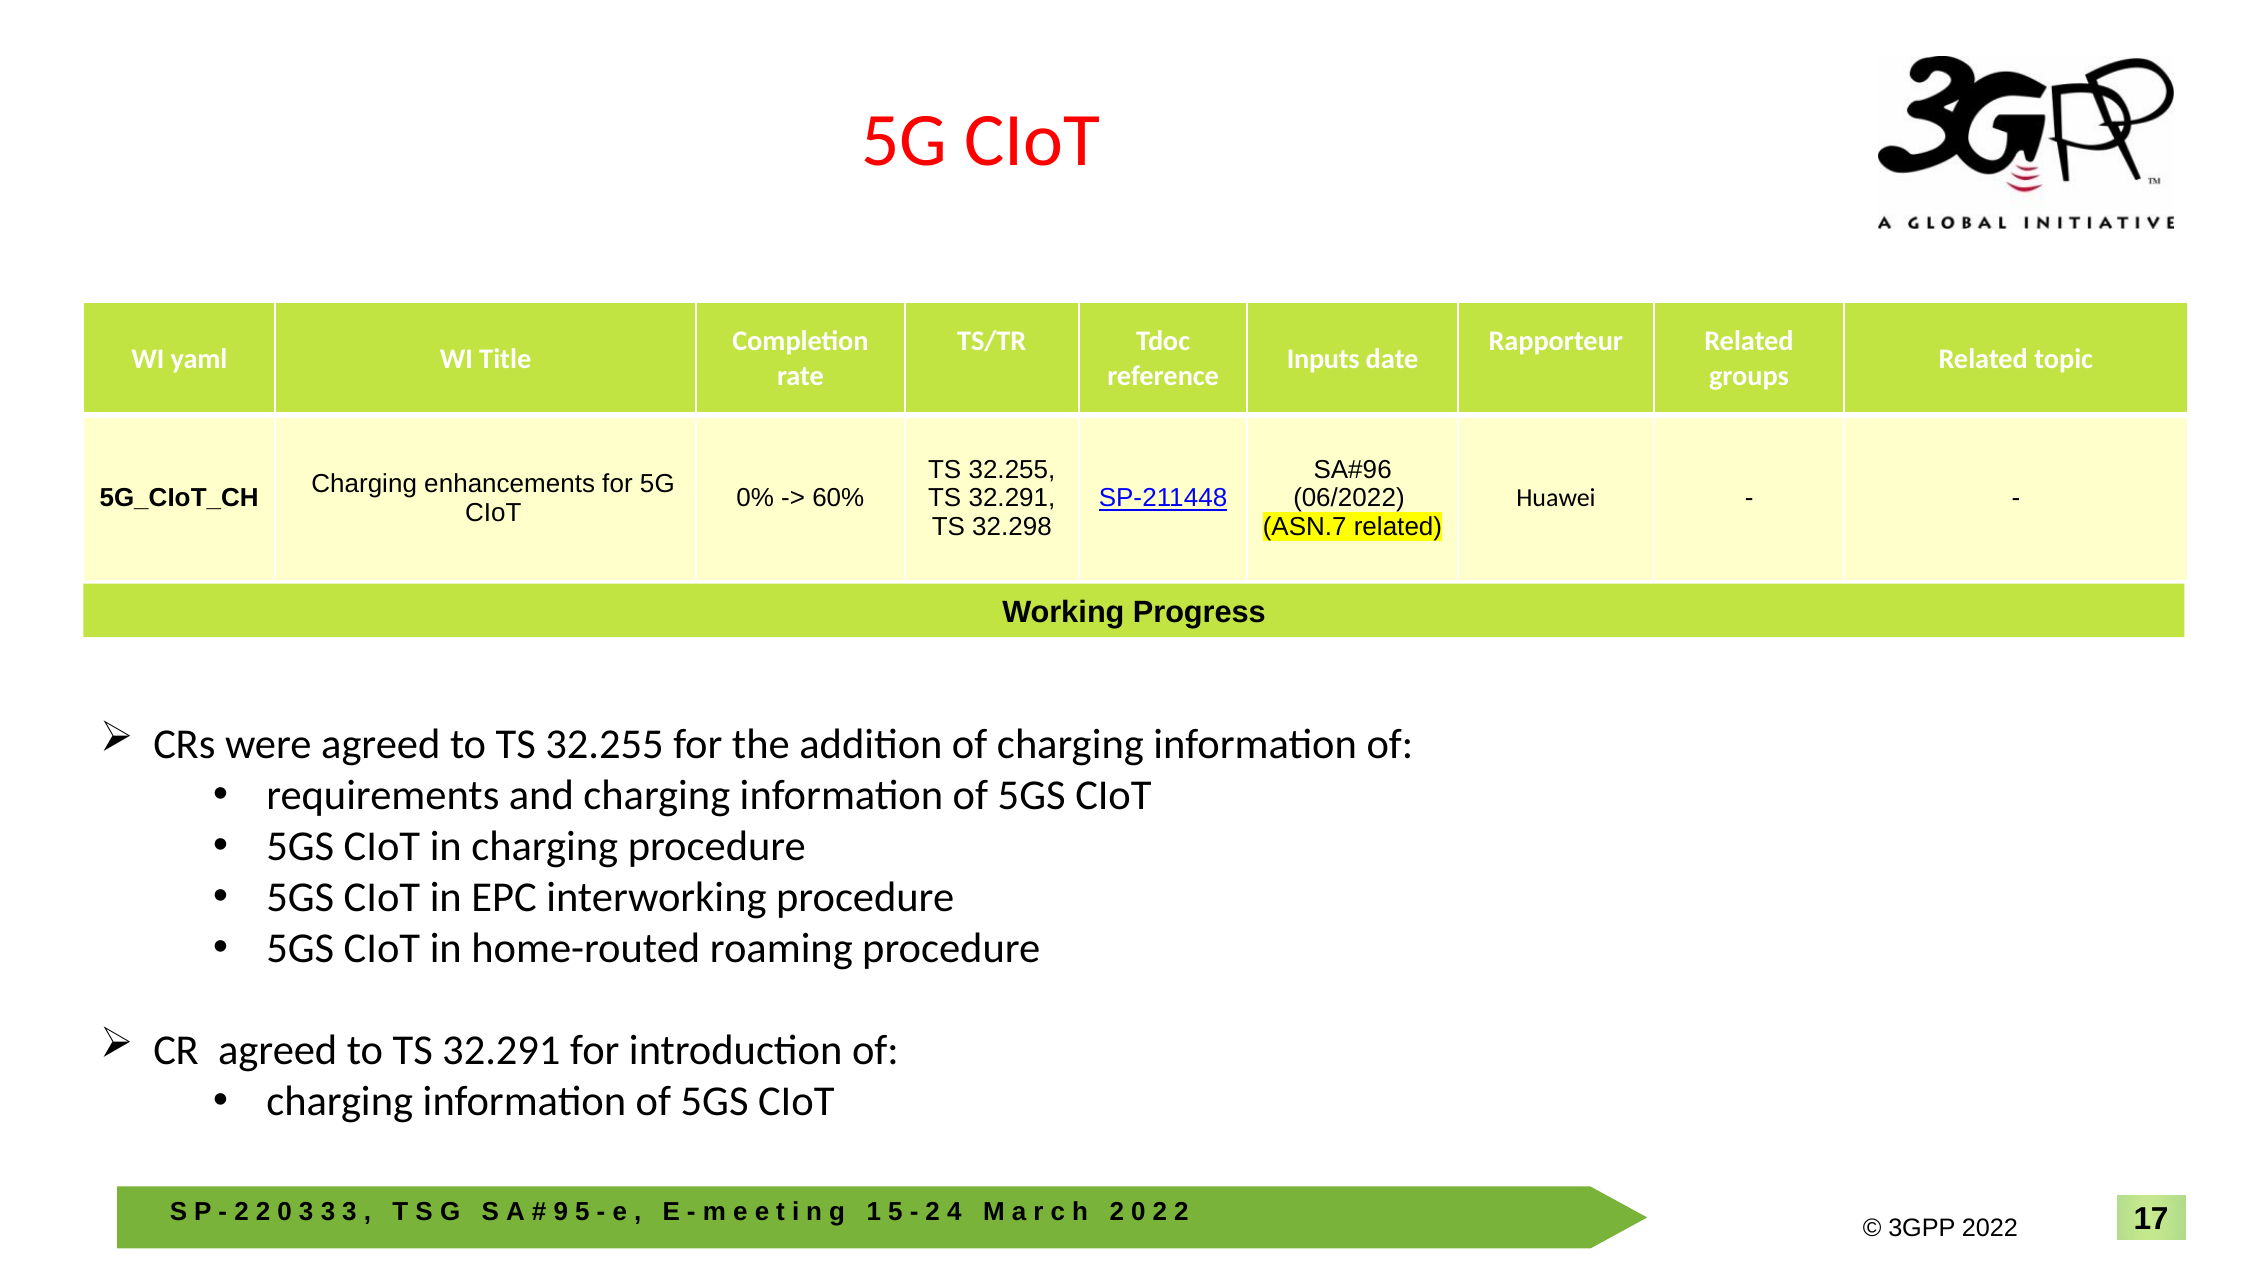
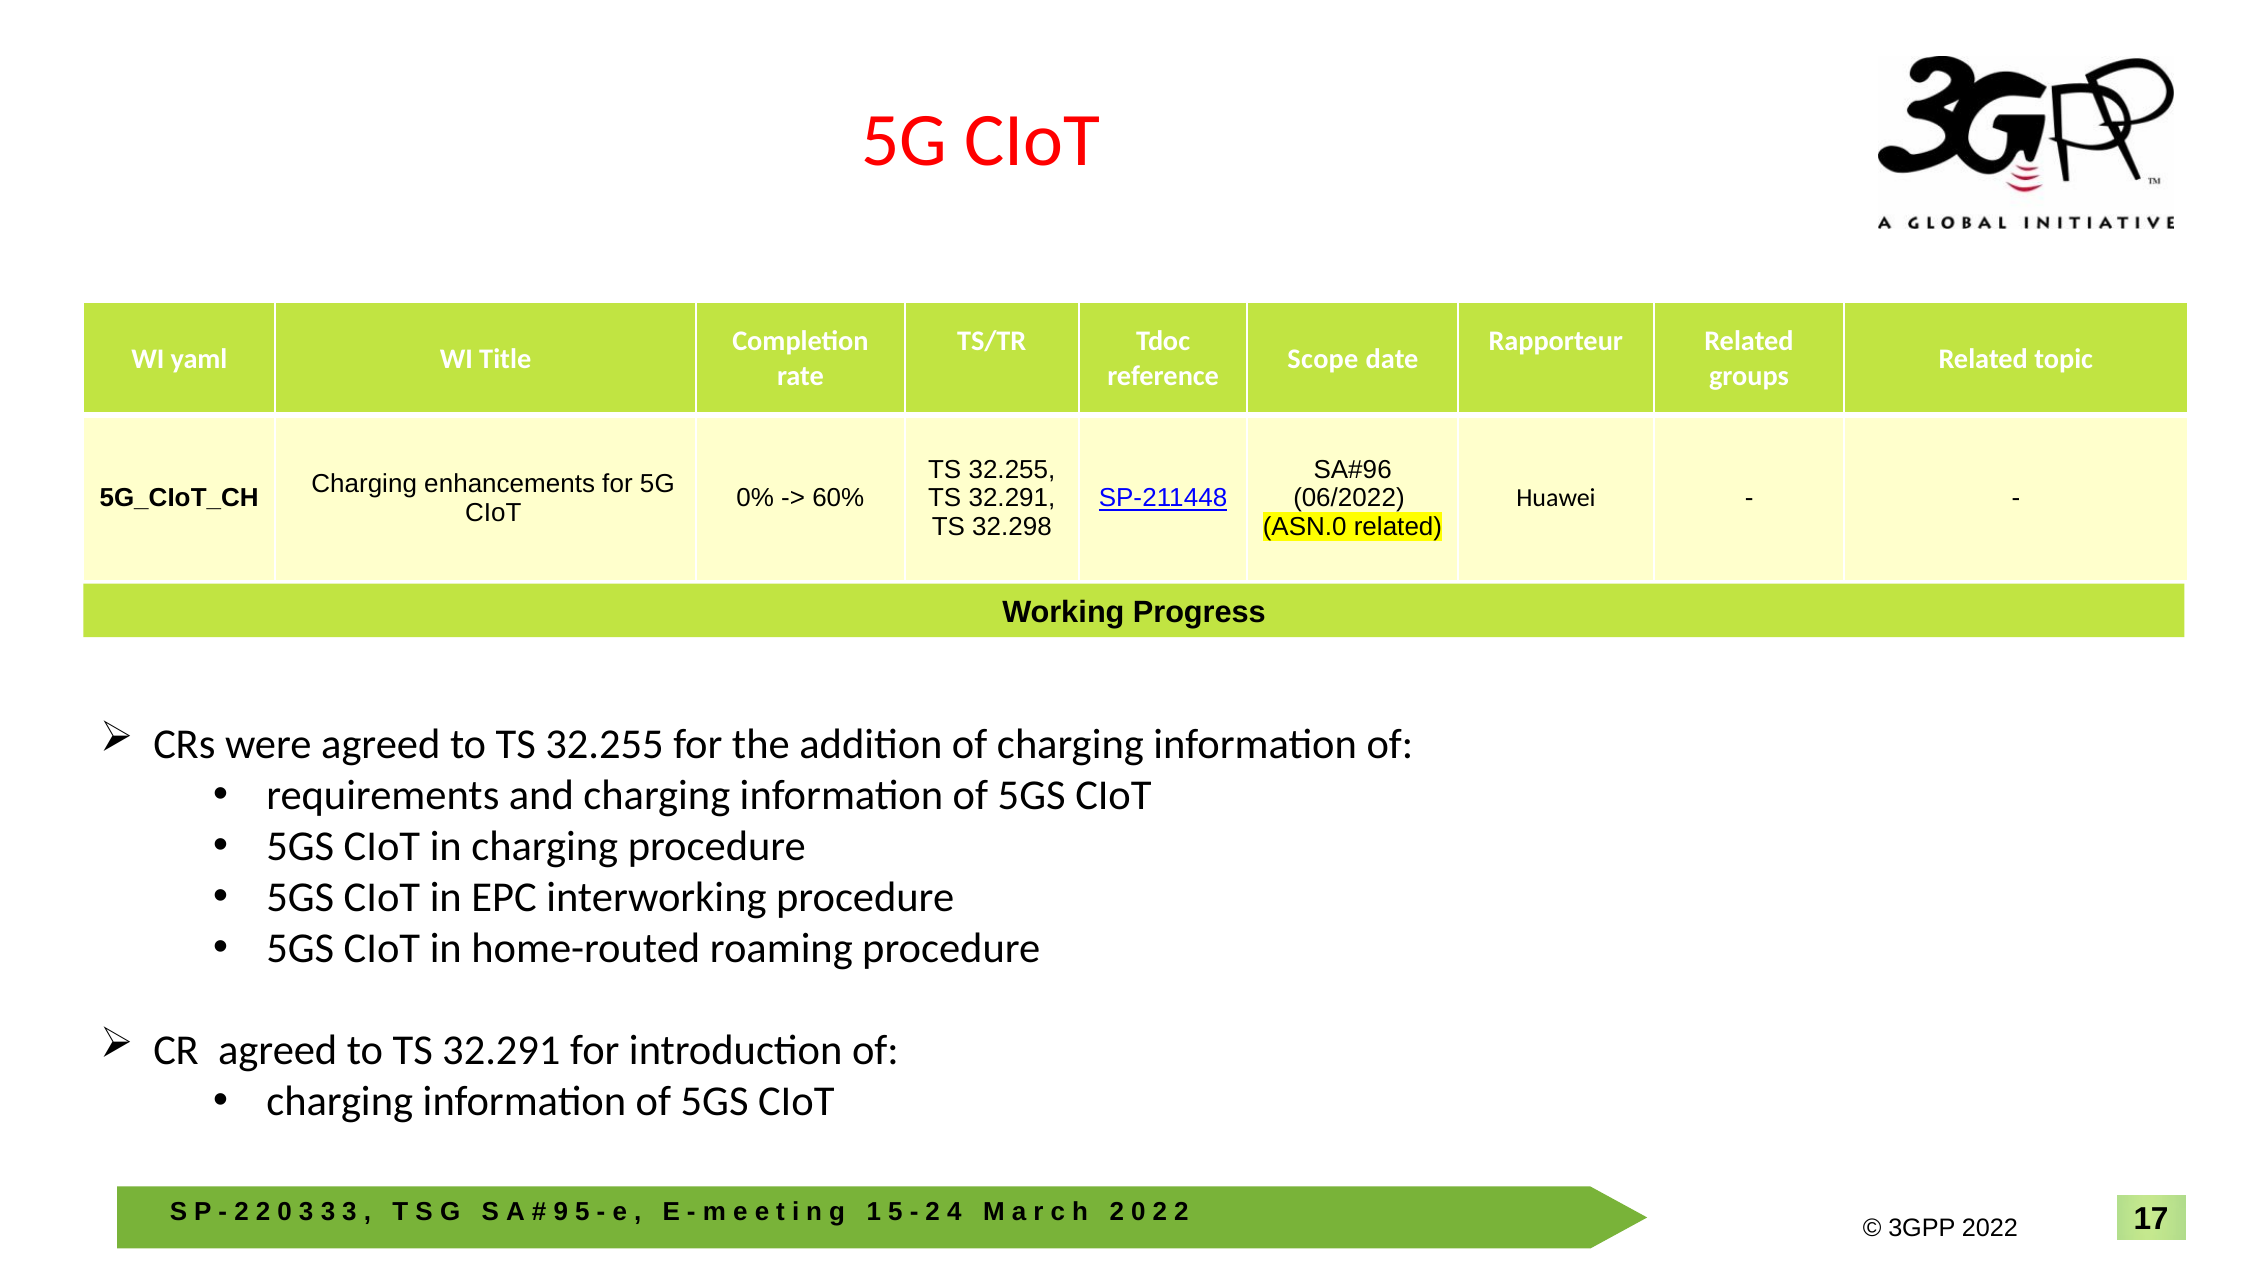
Inputs: Inputs -> Scope (1323, 359)
ASN.7: ASN.7 -> ASN.0 (1305, 527)
